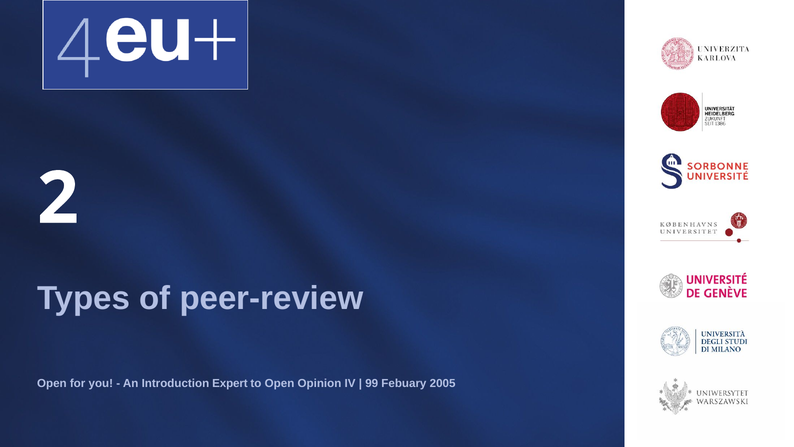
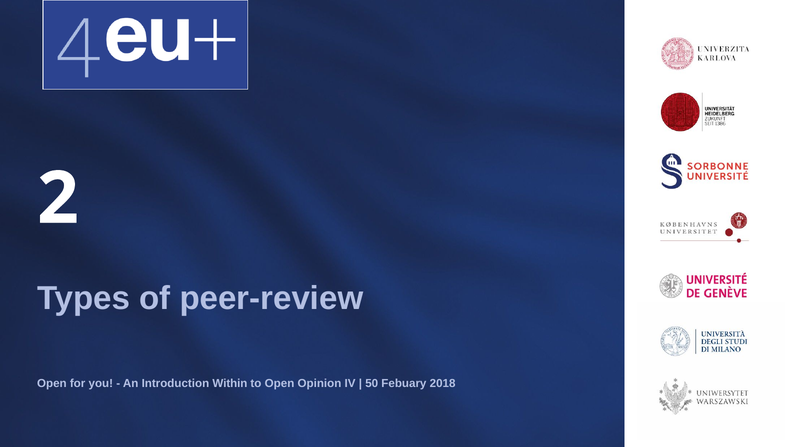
Expert: Expert -> Within (230, 383)
99: 99 -> 50 (372, 383)
2005: 2005 -> 2018 (443, 383)
